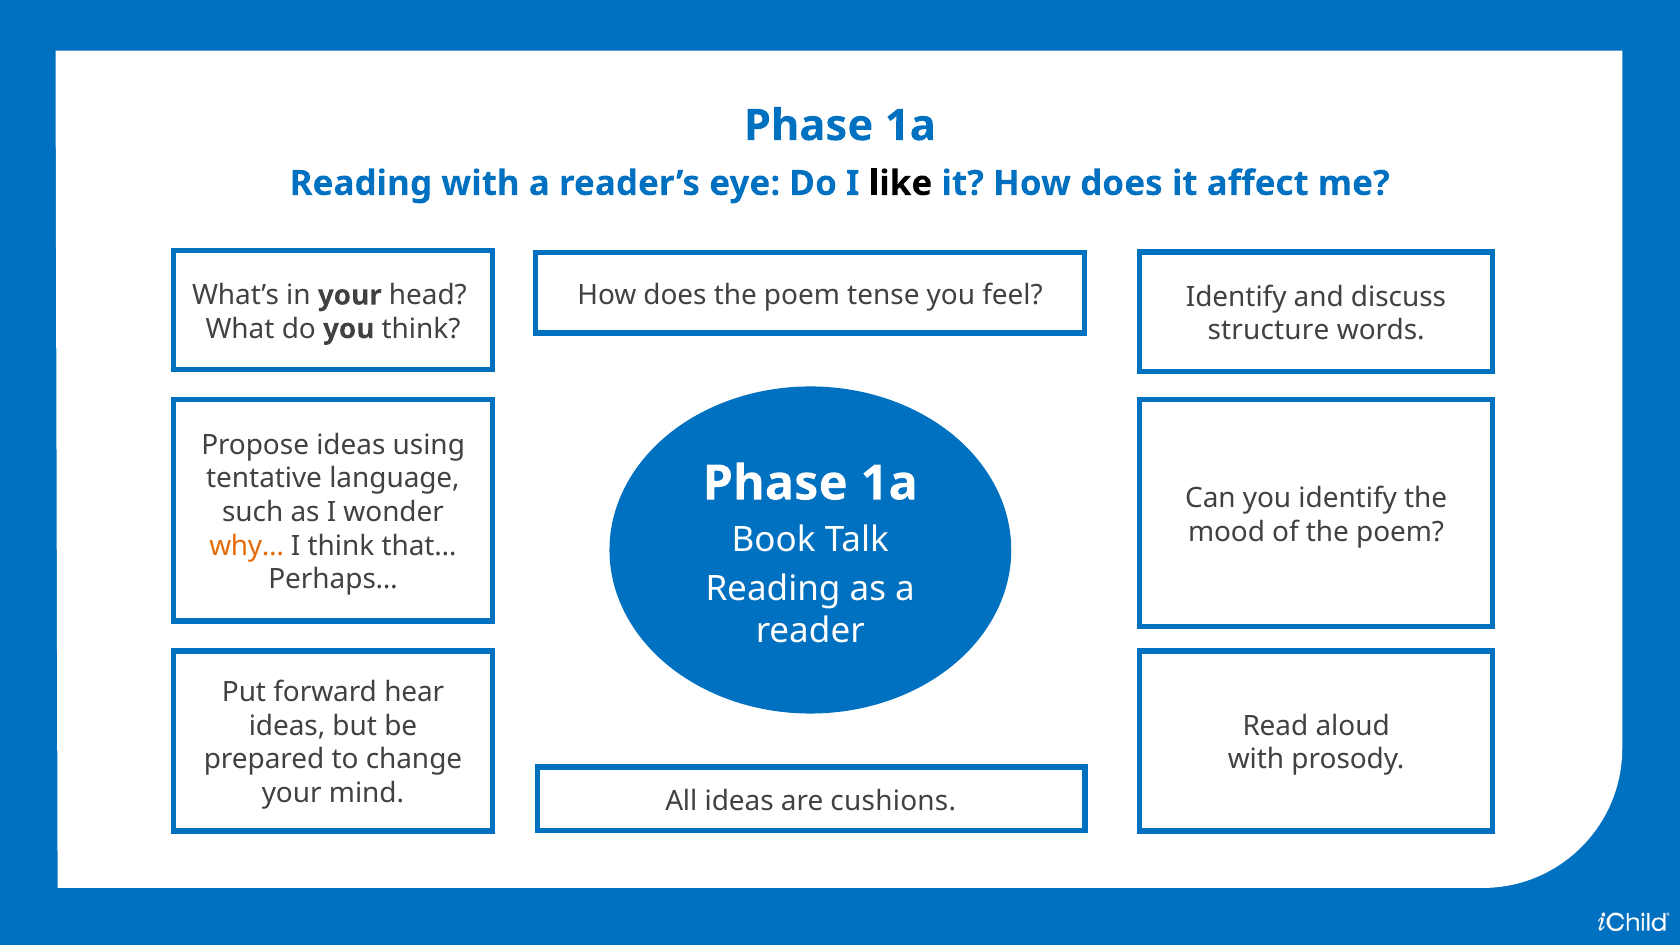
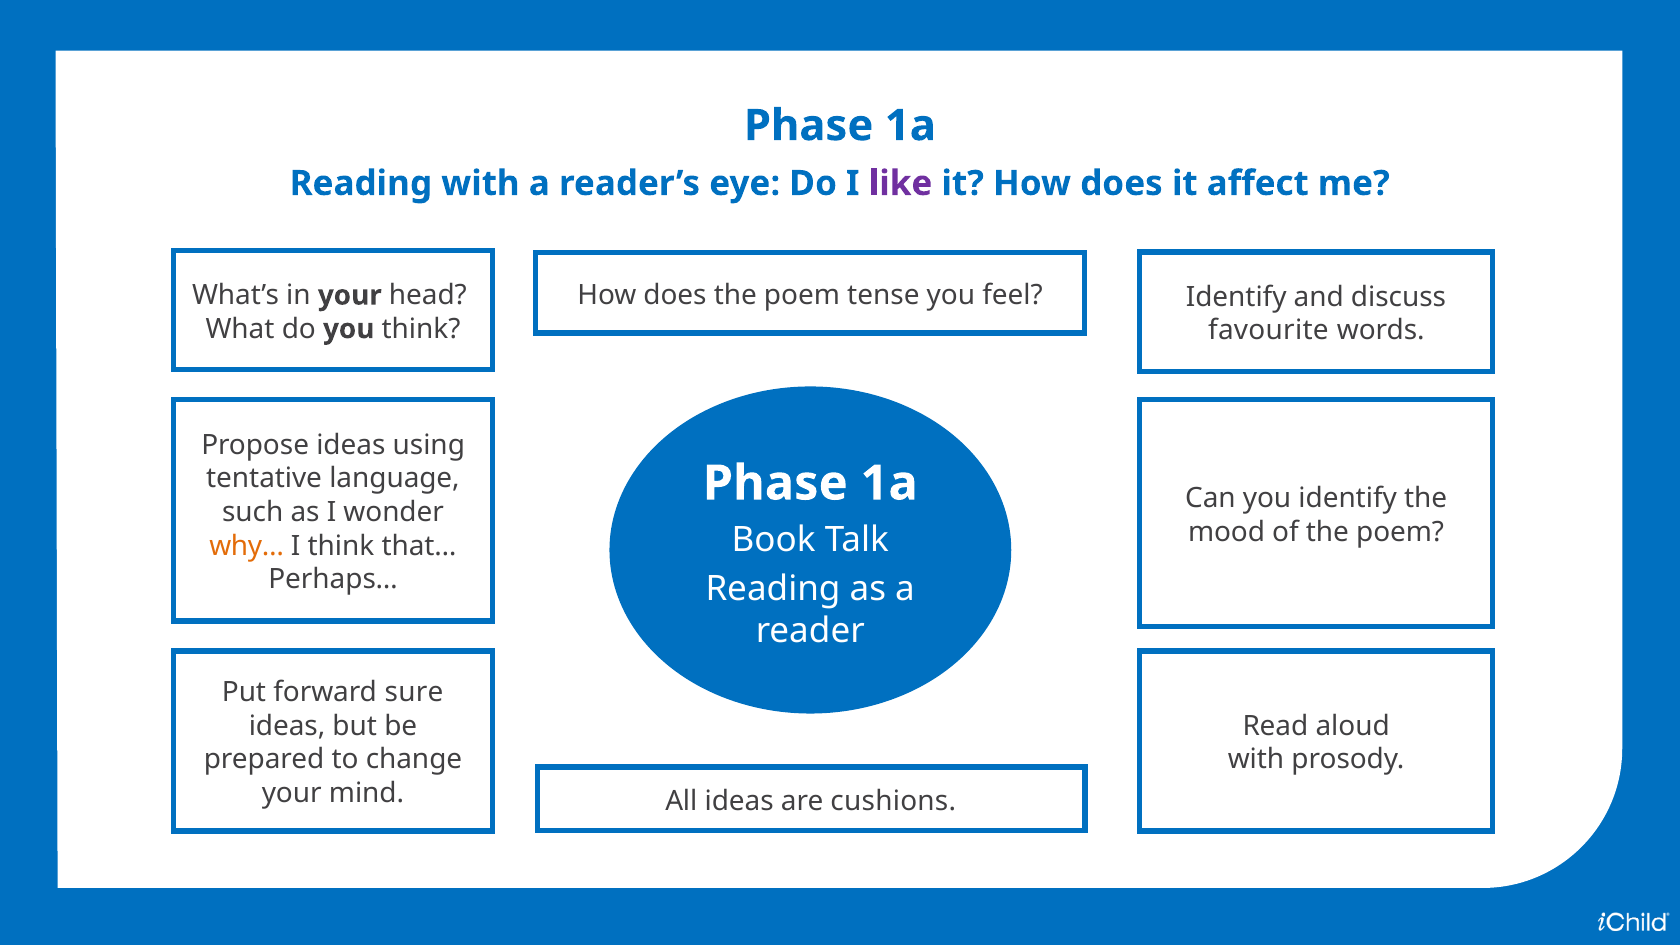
like colour: black -> purple (901, 183)
structure: structure -> favourite (1268, 330)
hear: hear -> sure (414, 693)
